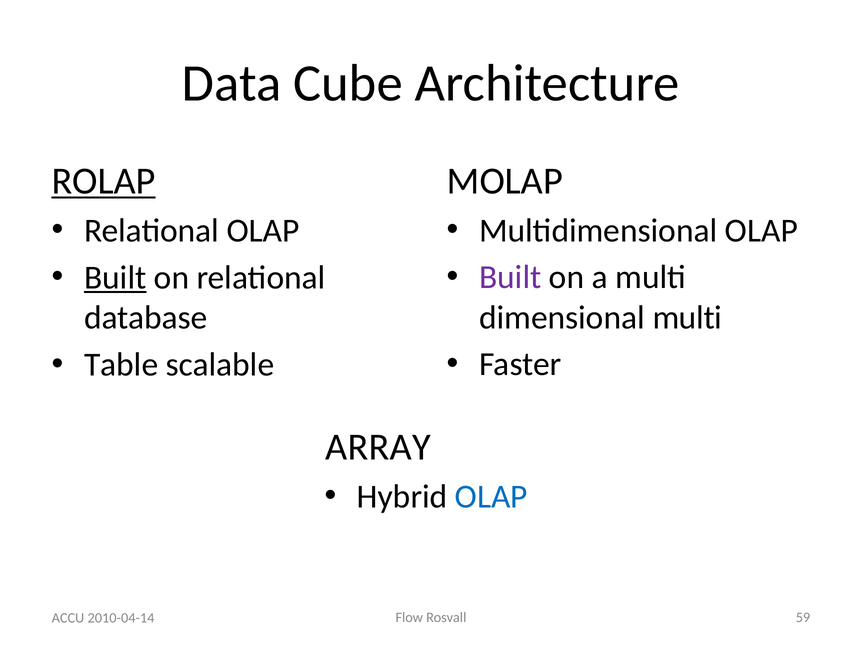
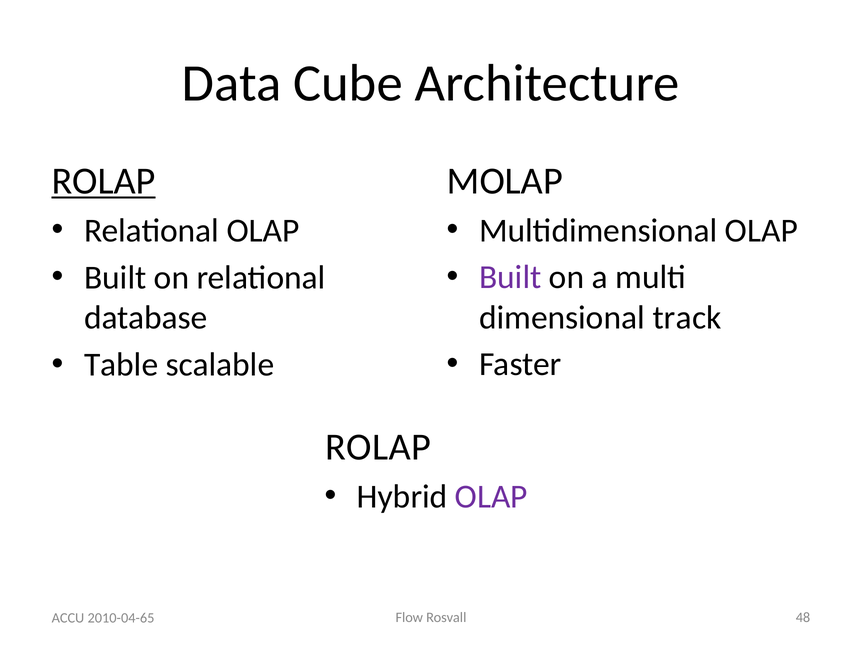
Built underline: present -> none (115, 277)
dimensional multi: multi -> track (687, 317)
ARRAY: ARRAY -> ROLAP (378, 447)
OLAP colour: blue -> purple (491, 496)
59: 59 -> 48 (803, 617)
2010-04-14: 2010-04-14 -> 2010-04-65 (121, 617)
